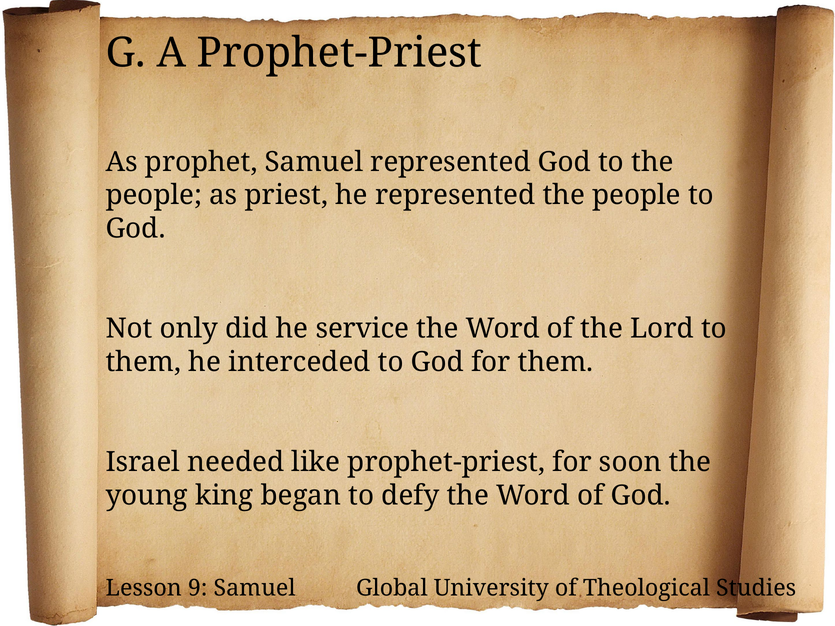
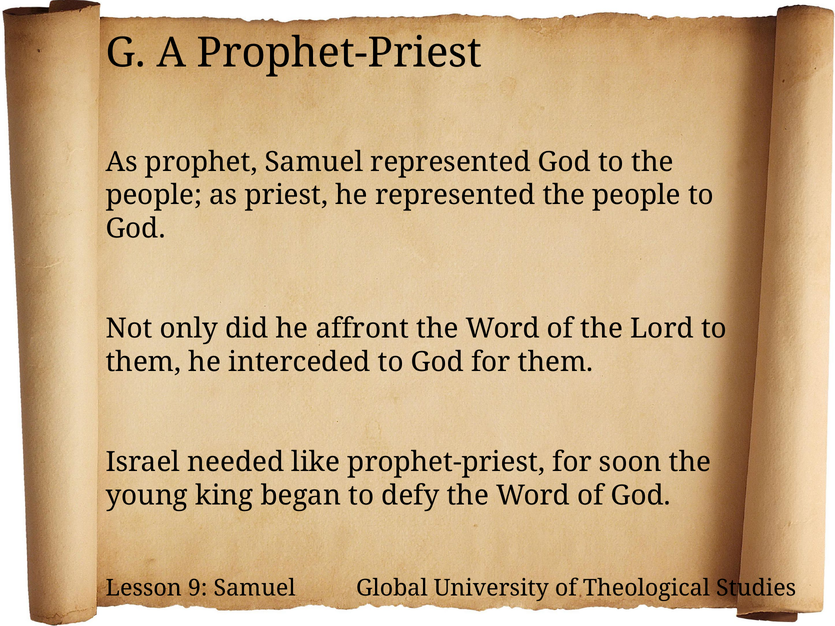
service: service -> affront (362, 329)
